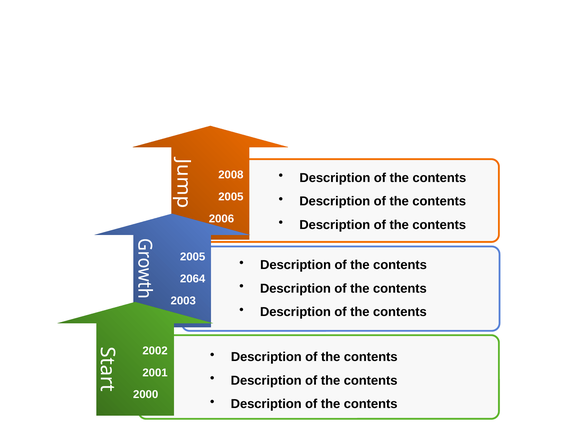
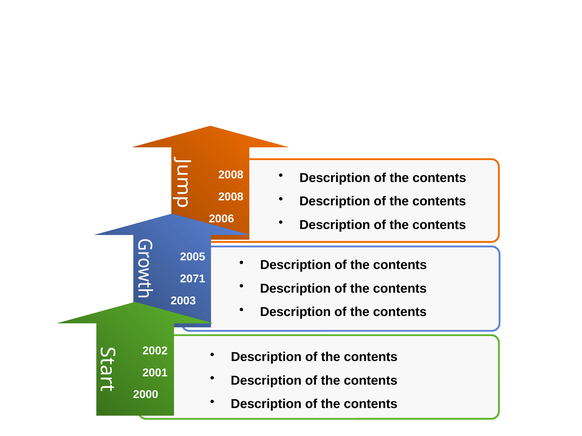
2005: 2005 -> 2008 (231, 197)
2064: 2064 -> 2071 (193, 279)
